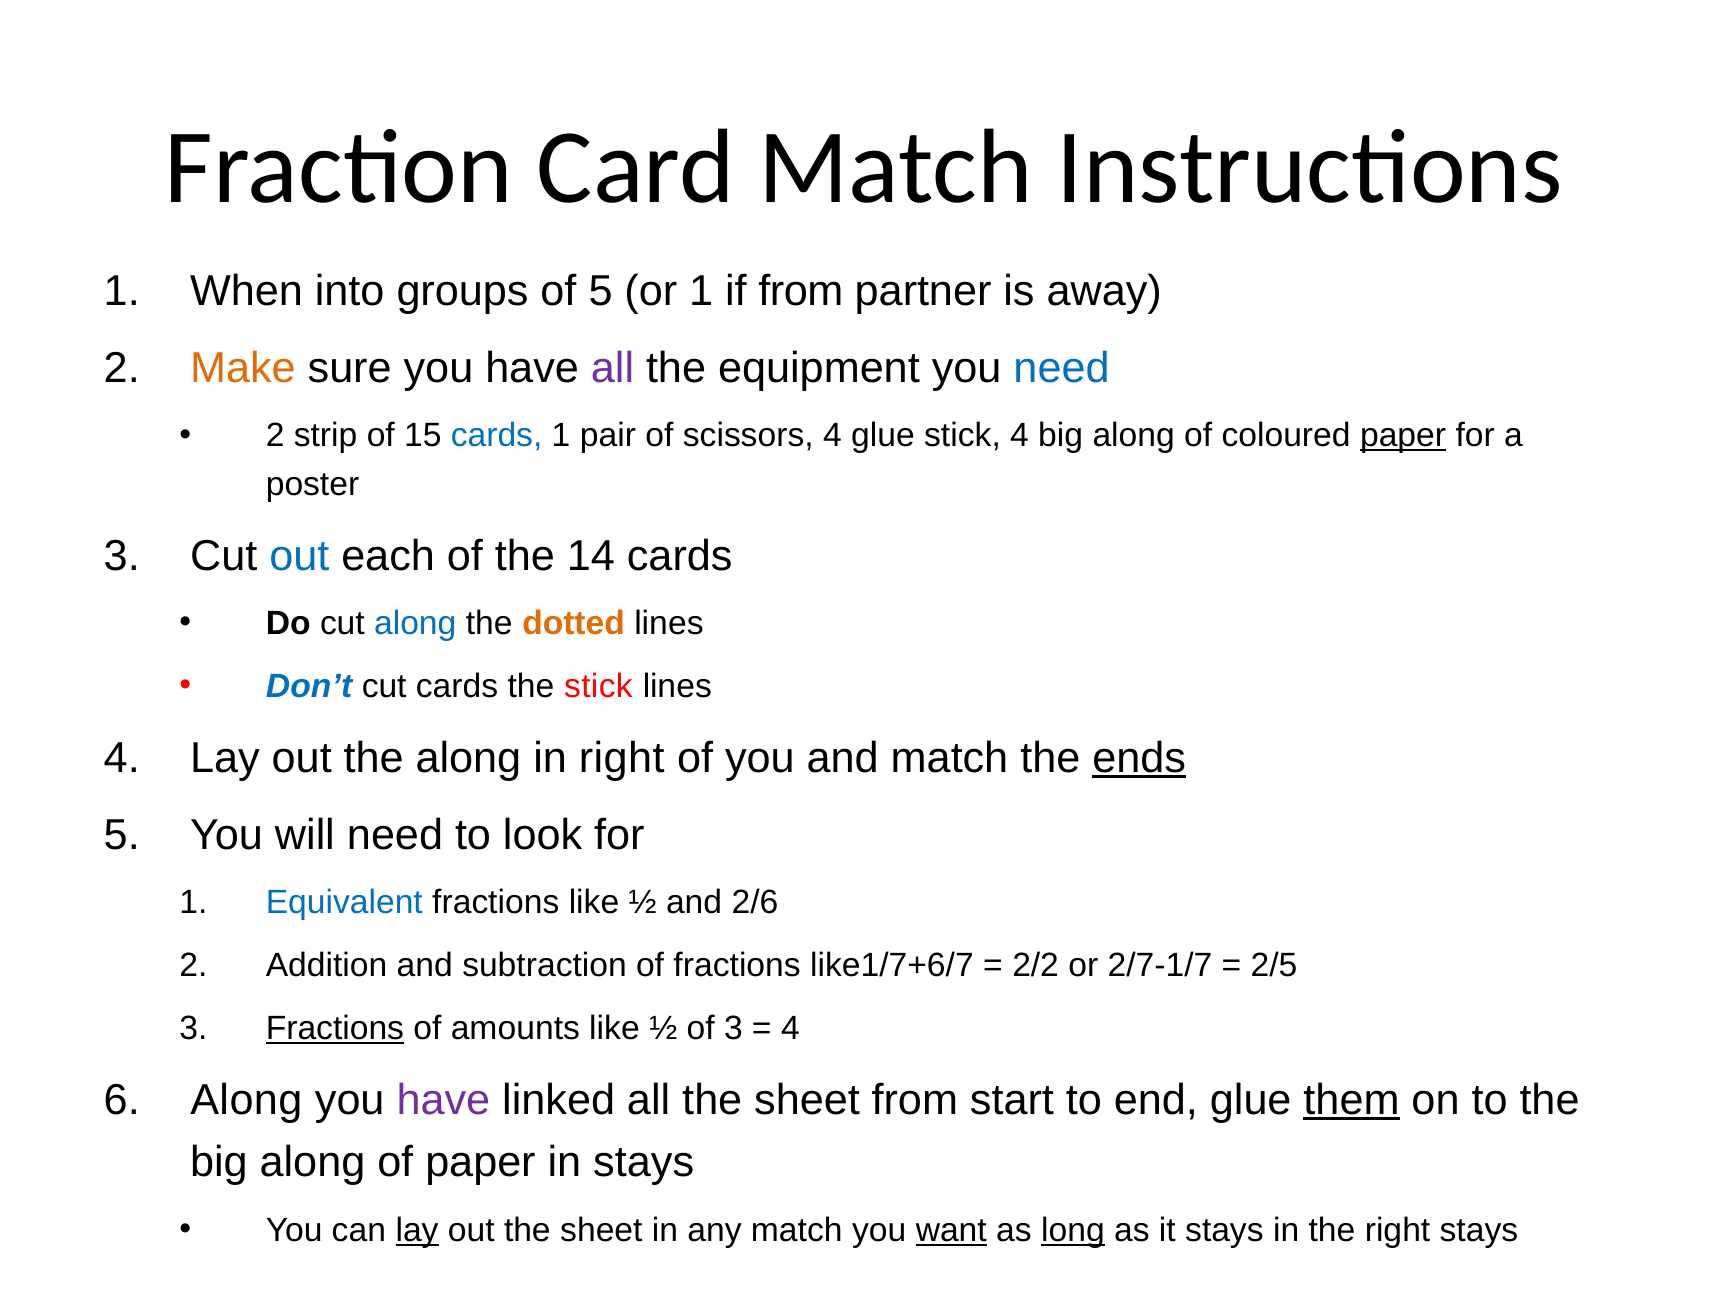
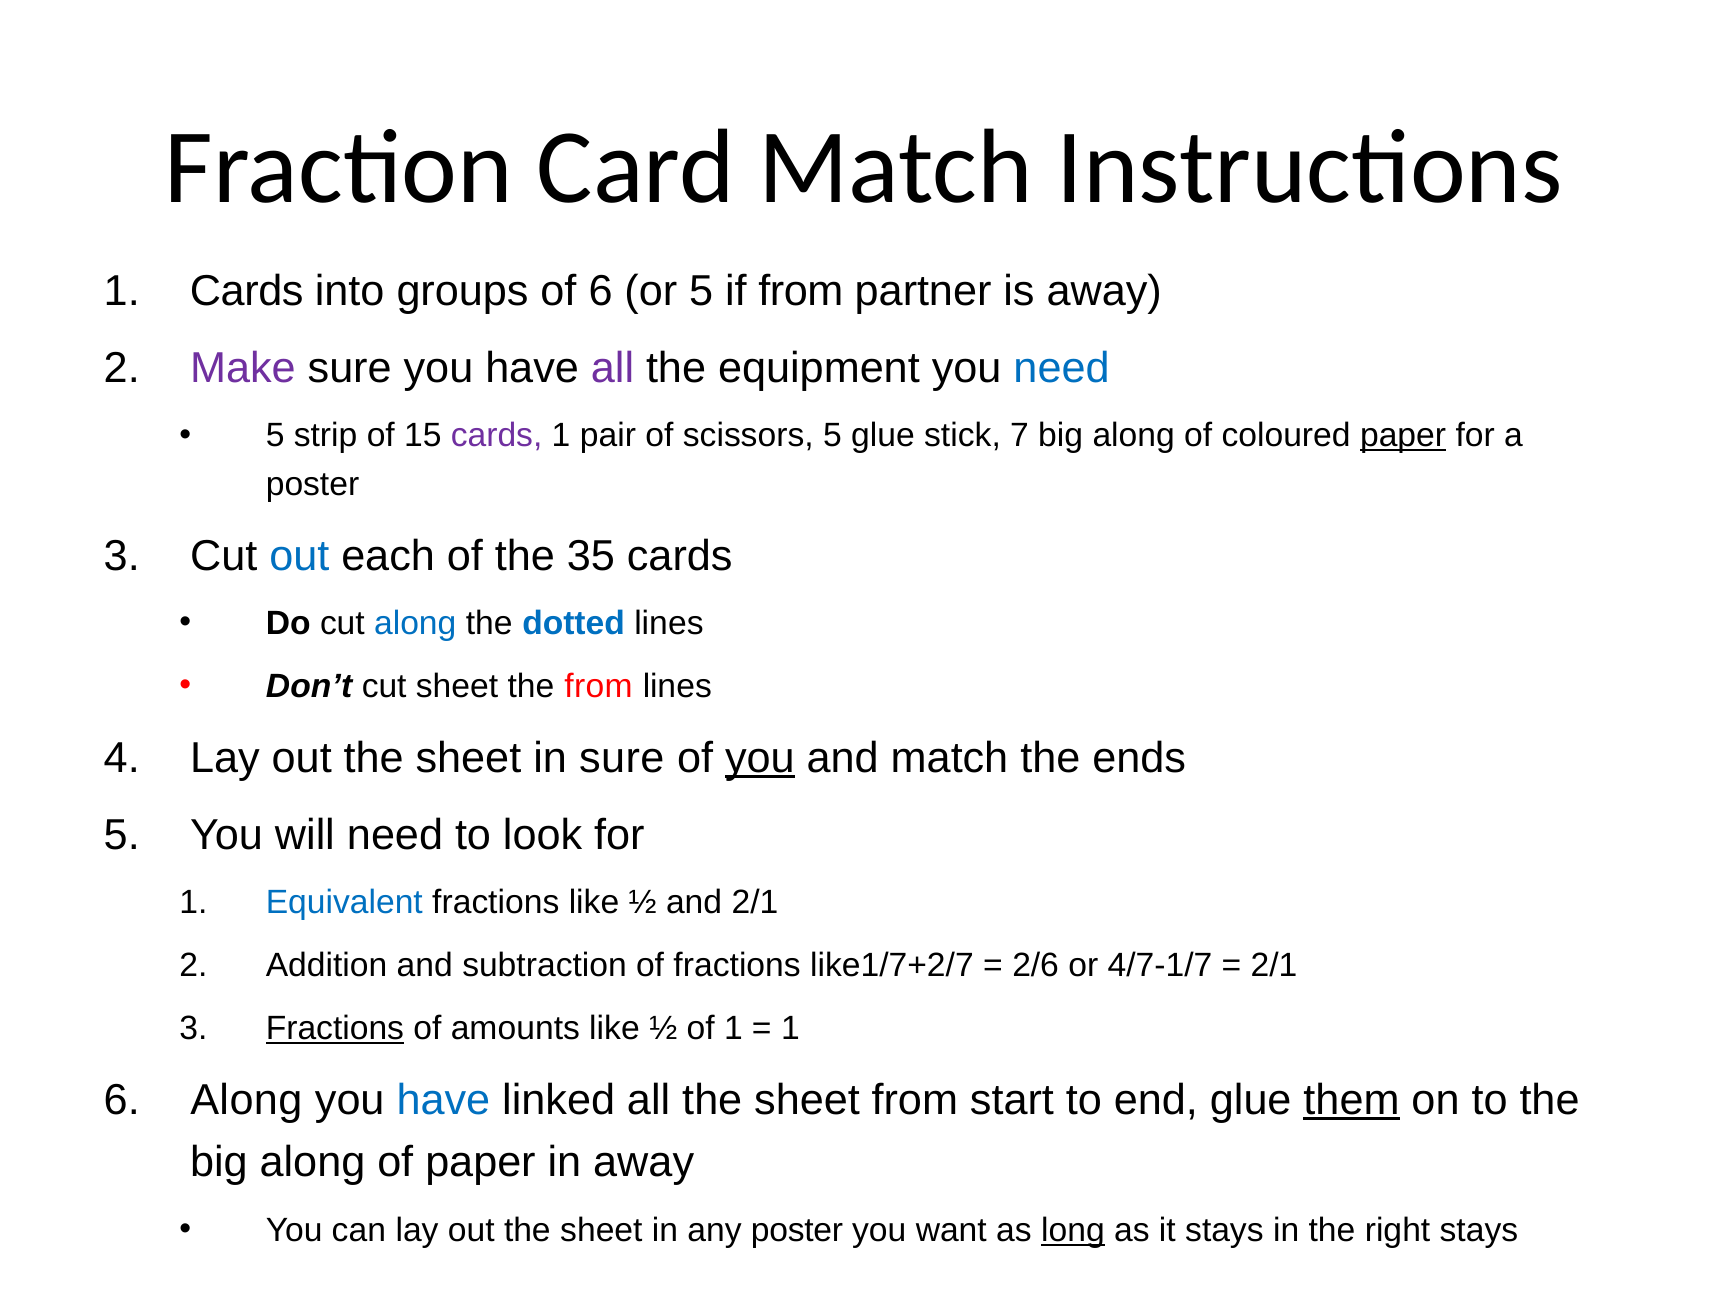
1 When: When -> Cards (247, 291)
of 5: 5 -> 6 (601, 291)
or 1: 1 -> 5 (701, 291)
Make colour: orange -> purple (243, 368)
2: 2 -> 5 (275, 436)
cards colour: blue -> purple (497, 436)
scissors 4: 4 -> 5 (832, 436)
stick 4: 4 -> 7 (1020, 436)
14: 14 -> 35 (591, 556)
dotted colour: orange -> blue (574, 624)
Don’t colour: blue -> black (309, 686)
cut cards: cards -> sheet (457, 686)
the stick: stick -> from (598, 686)
along: along -> sheet (468, 758)
in right: right -> sure (622, 758)
you underline: none -> present (760, 758)
ends underline: present -> none (1139, 758)
and 2/6: 2/6 -> 2/1 (755, 902)
like1/7+6/7: like1/7+6/7 -> like1/7+2/7 (892, 965)
2/2: 2/2 -> 2/6 (1036, 965)
2/7-1/7: 2/7-1/7 -> 4/7-1/7 (1160, 965)
2/5: 2/5 -> 2/1 (1274, 965)
of 3: 3 -> 1 (733, 1028)
4: 4 -> 1 (790, 1028)
have colour: purple -> blue (443, 1100)
in stays: stays -> away (644, 1162)
lay underline: present -> none (417, 1230)
any match: match -> poster (797, 1230)
want underline: present -> none (951, 1230)
